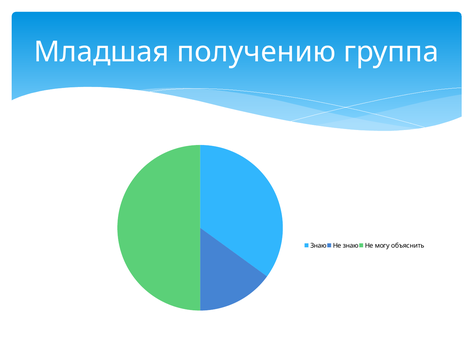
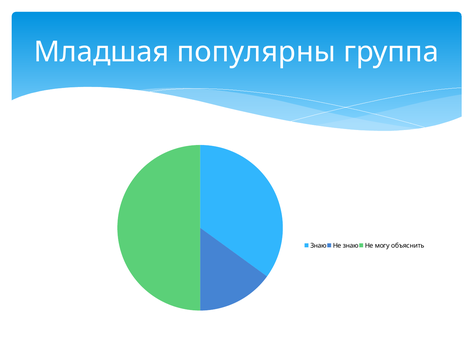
получению: получению -> популярны (256, 52)
